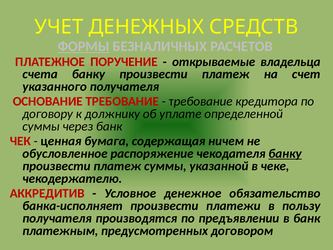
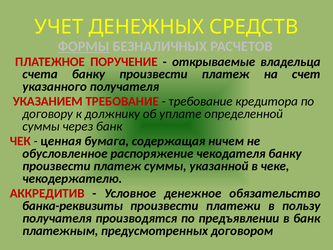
ОСНОВАНИЕ: ОСНОВАНИЕ -> УКАЗАНИЕМ (48, 101)
банку underline: present -> none (285, 153)
банка-исполняет: банка-исполняет -> банка-реквизиты (73, 206)
